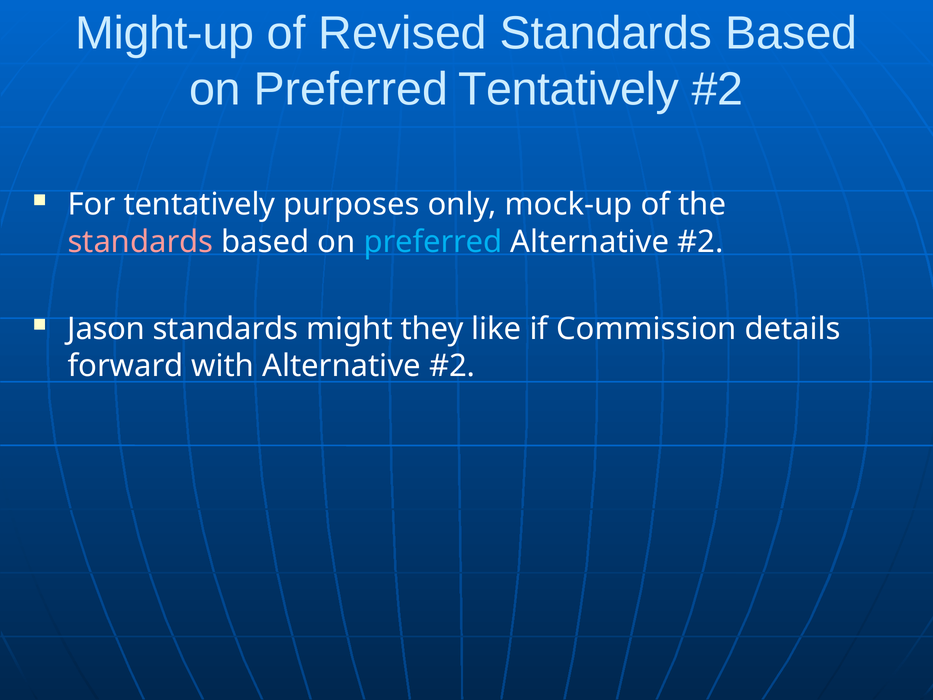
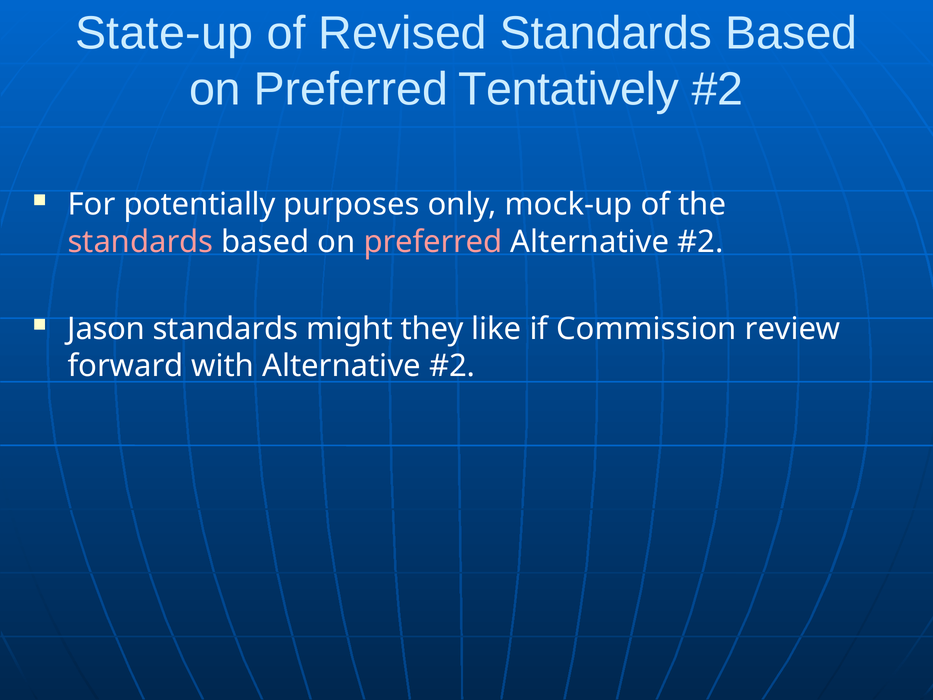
Might-up: Might-up -> State-up (164, 33)
For tentatively: tentatively -> potentially (199, 204)
preferred colour: light blue -> pink (433, 242)
details: details -> review (793, 329)
